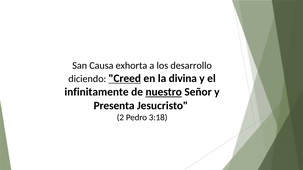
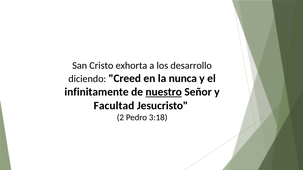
Causa: Causa -> Cristo (101, 66)
Creed underline: present -> none (125, 79)
divina: divina -> nunca (183, 79)
Presenta: Presenta -> Facultad (114, 106)
